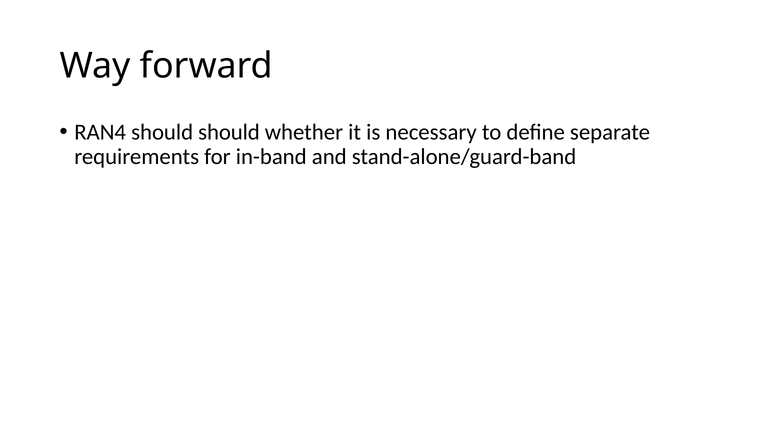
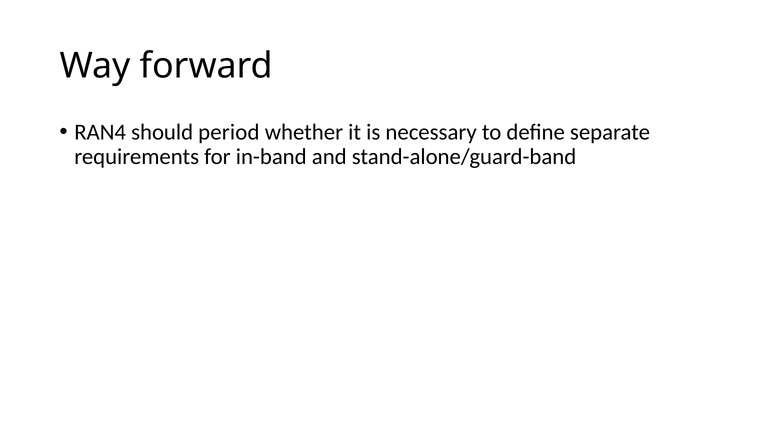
should should: should -> period (229, 132)
